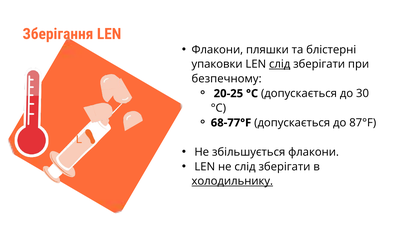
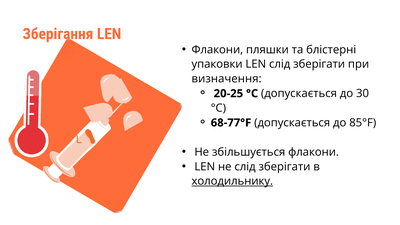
слід underline: present -> none (280, 64)
безпечному: безпечному -> визначення (227, 79)
87°F: 87°F -> 85°F (363, 123)
